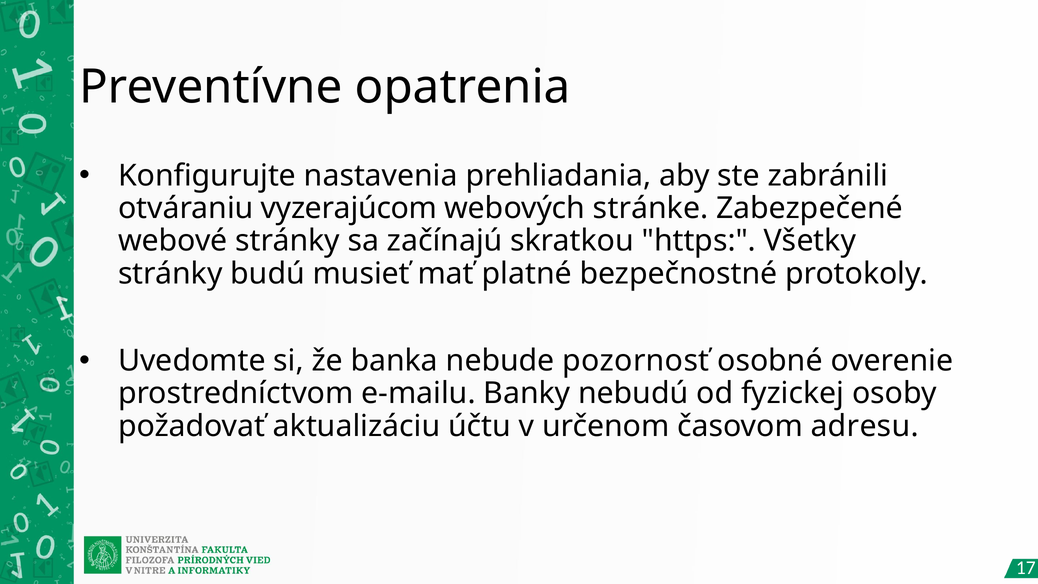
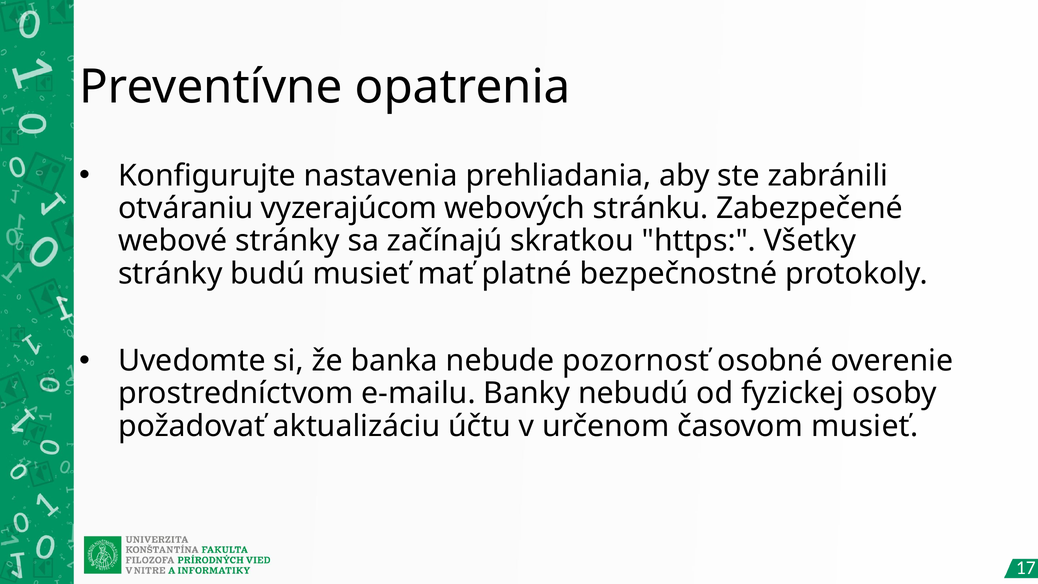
stránke: stránke -> stránku (651, 208)
časovom adresu: adresu -> musieť (865, 426)
